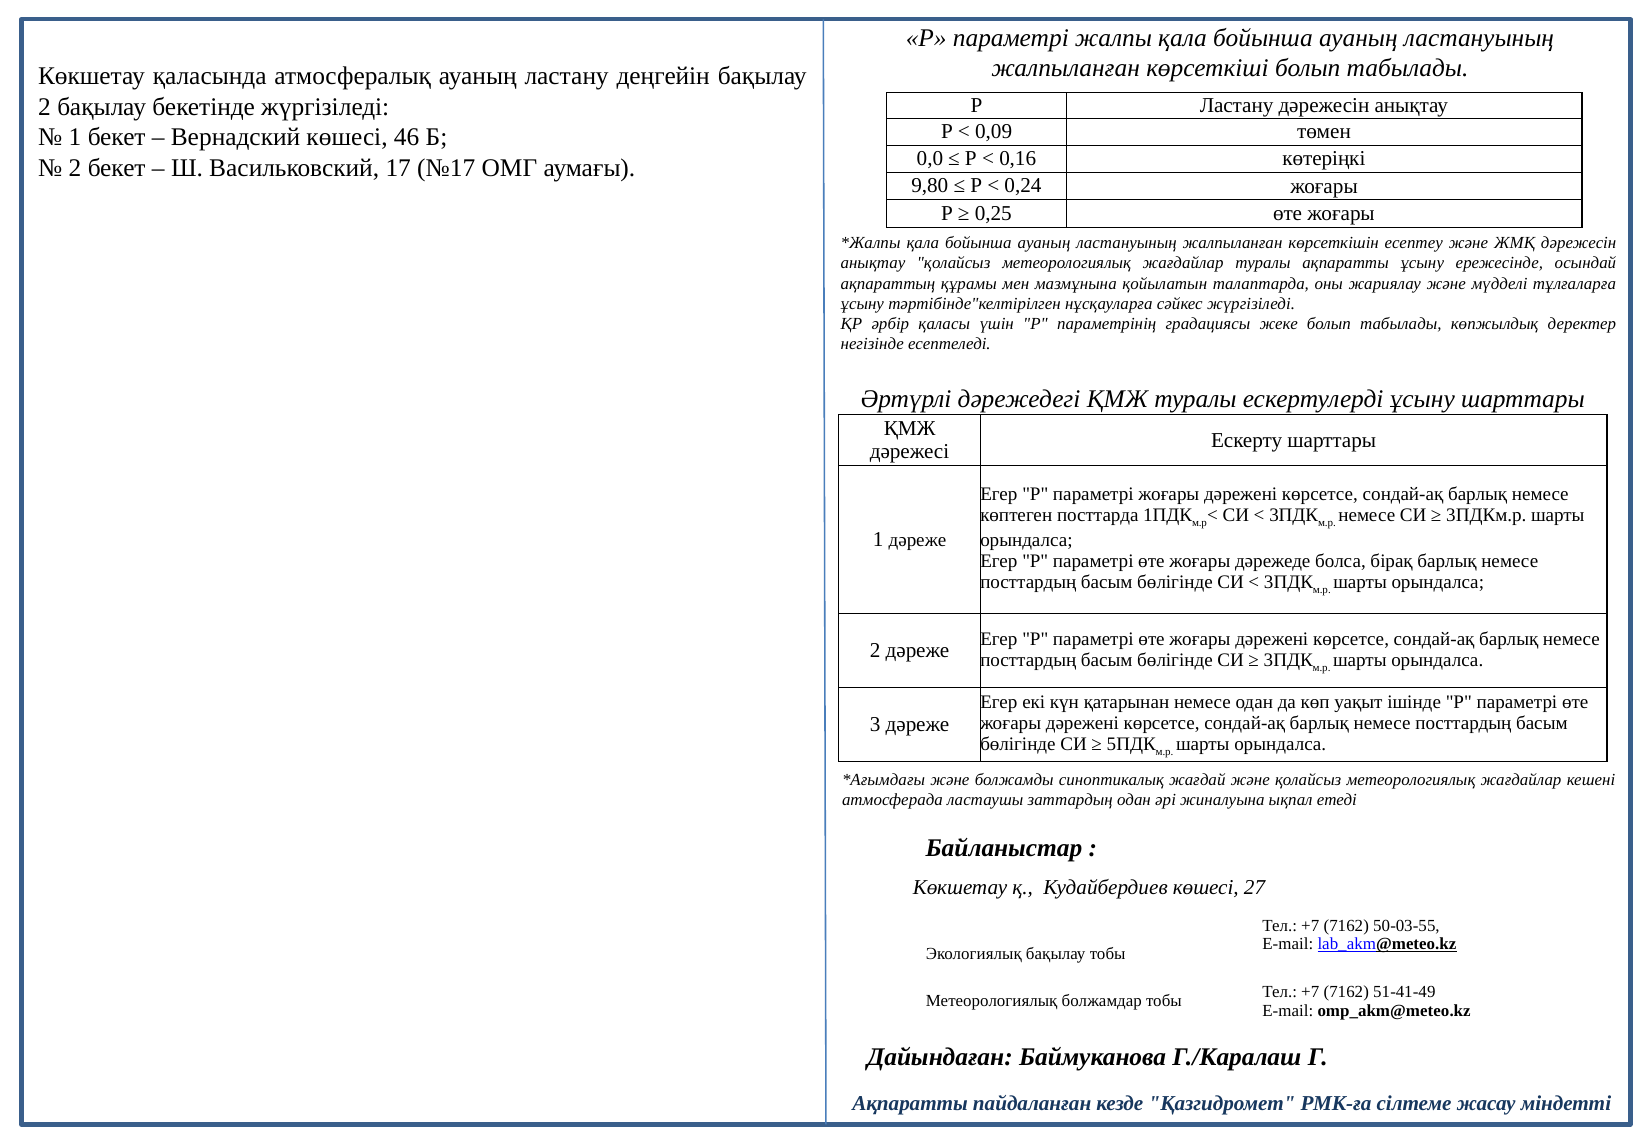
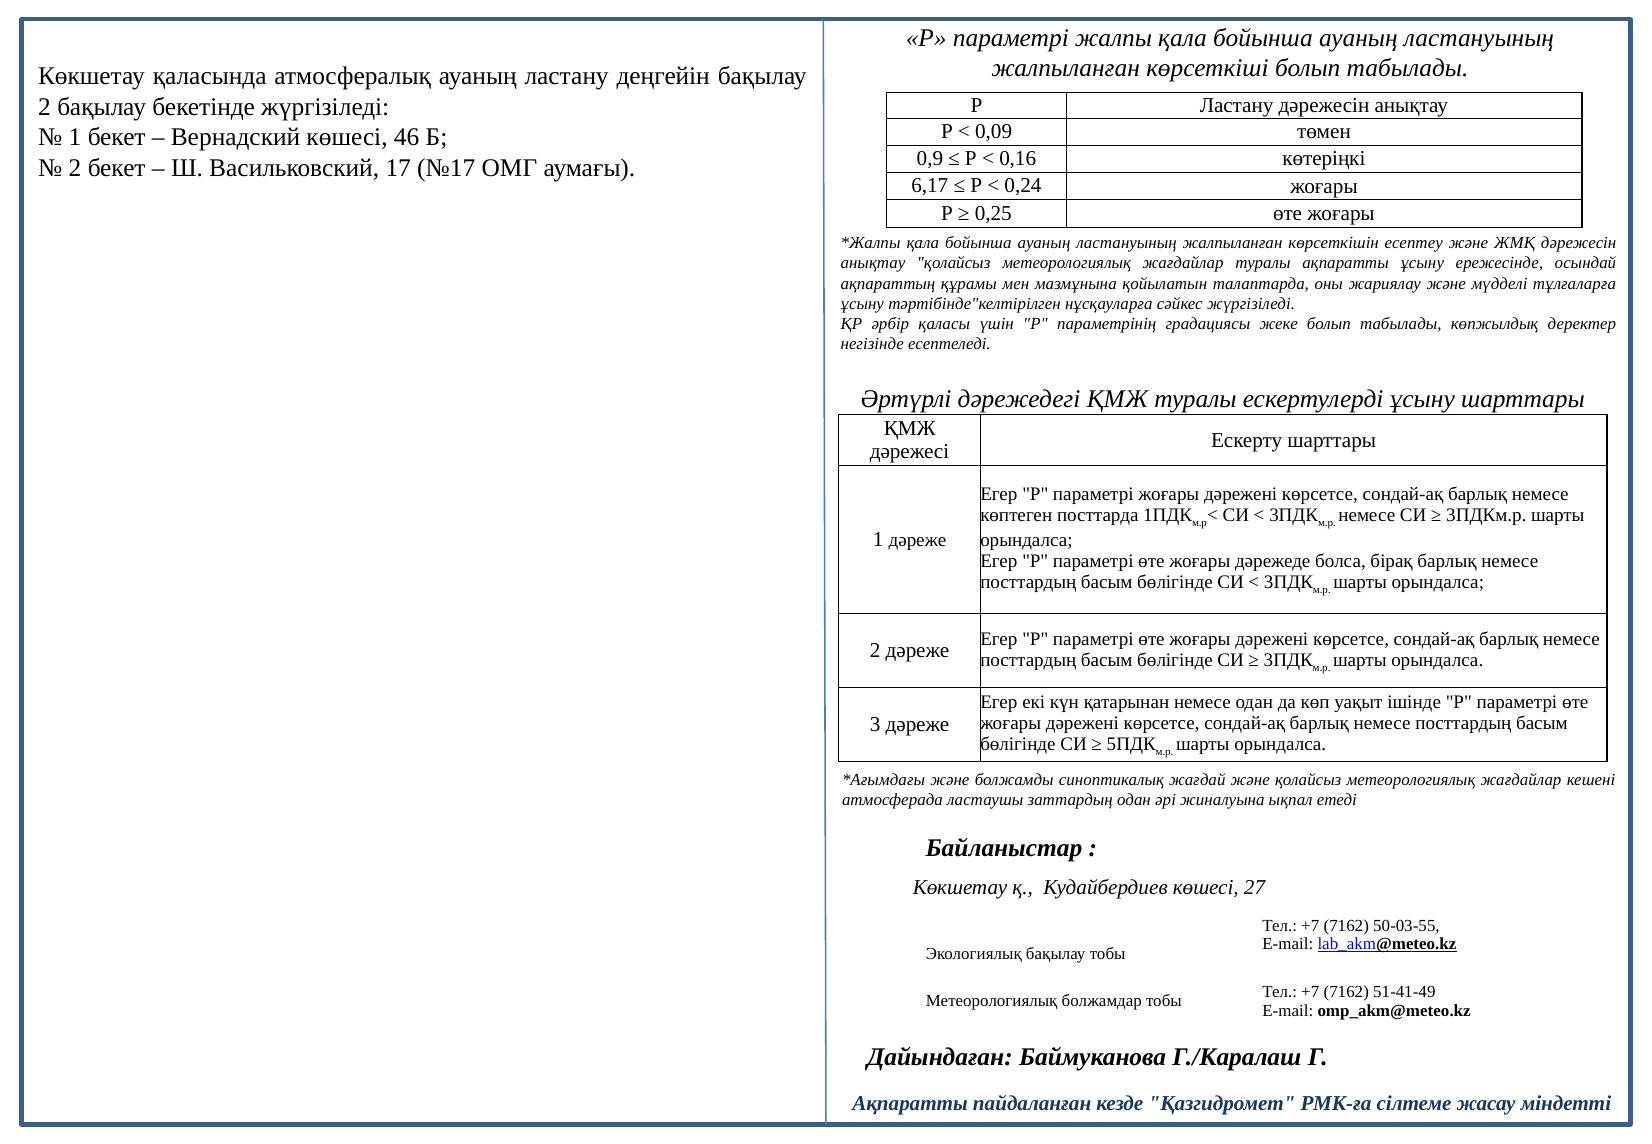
0,0: 0,0 -> 0,9 (930, 159)
9,80: 9,80 -> 6,17 (930, 186)
